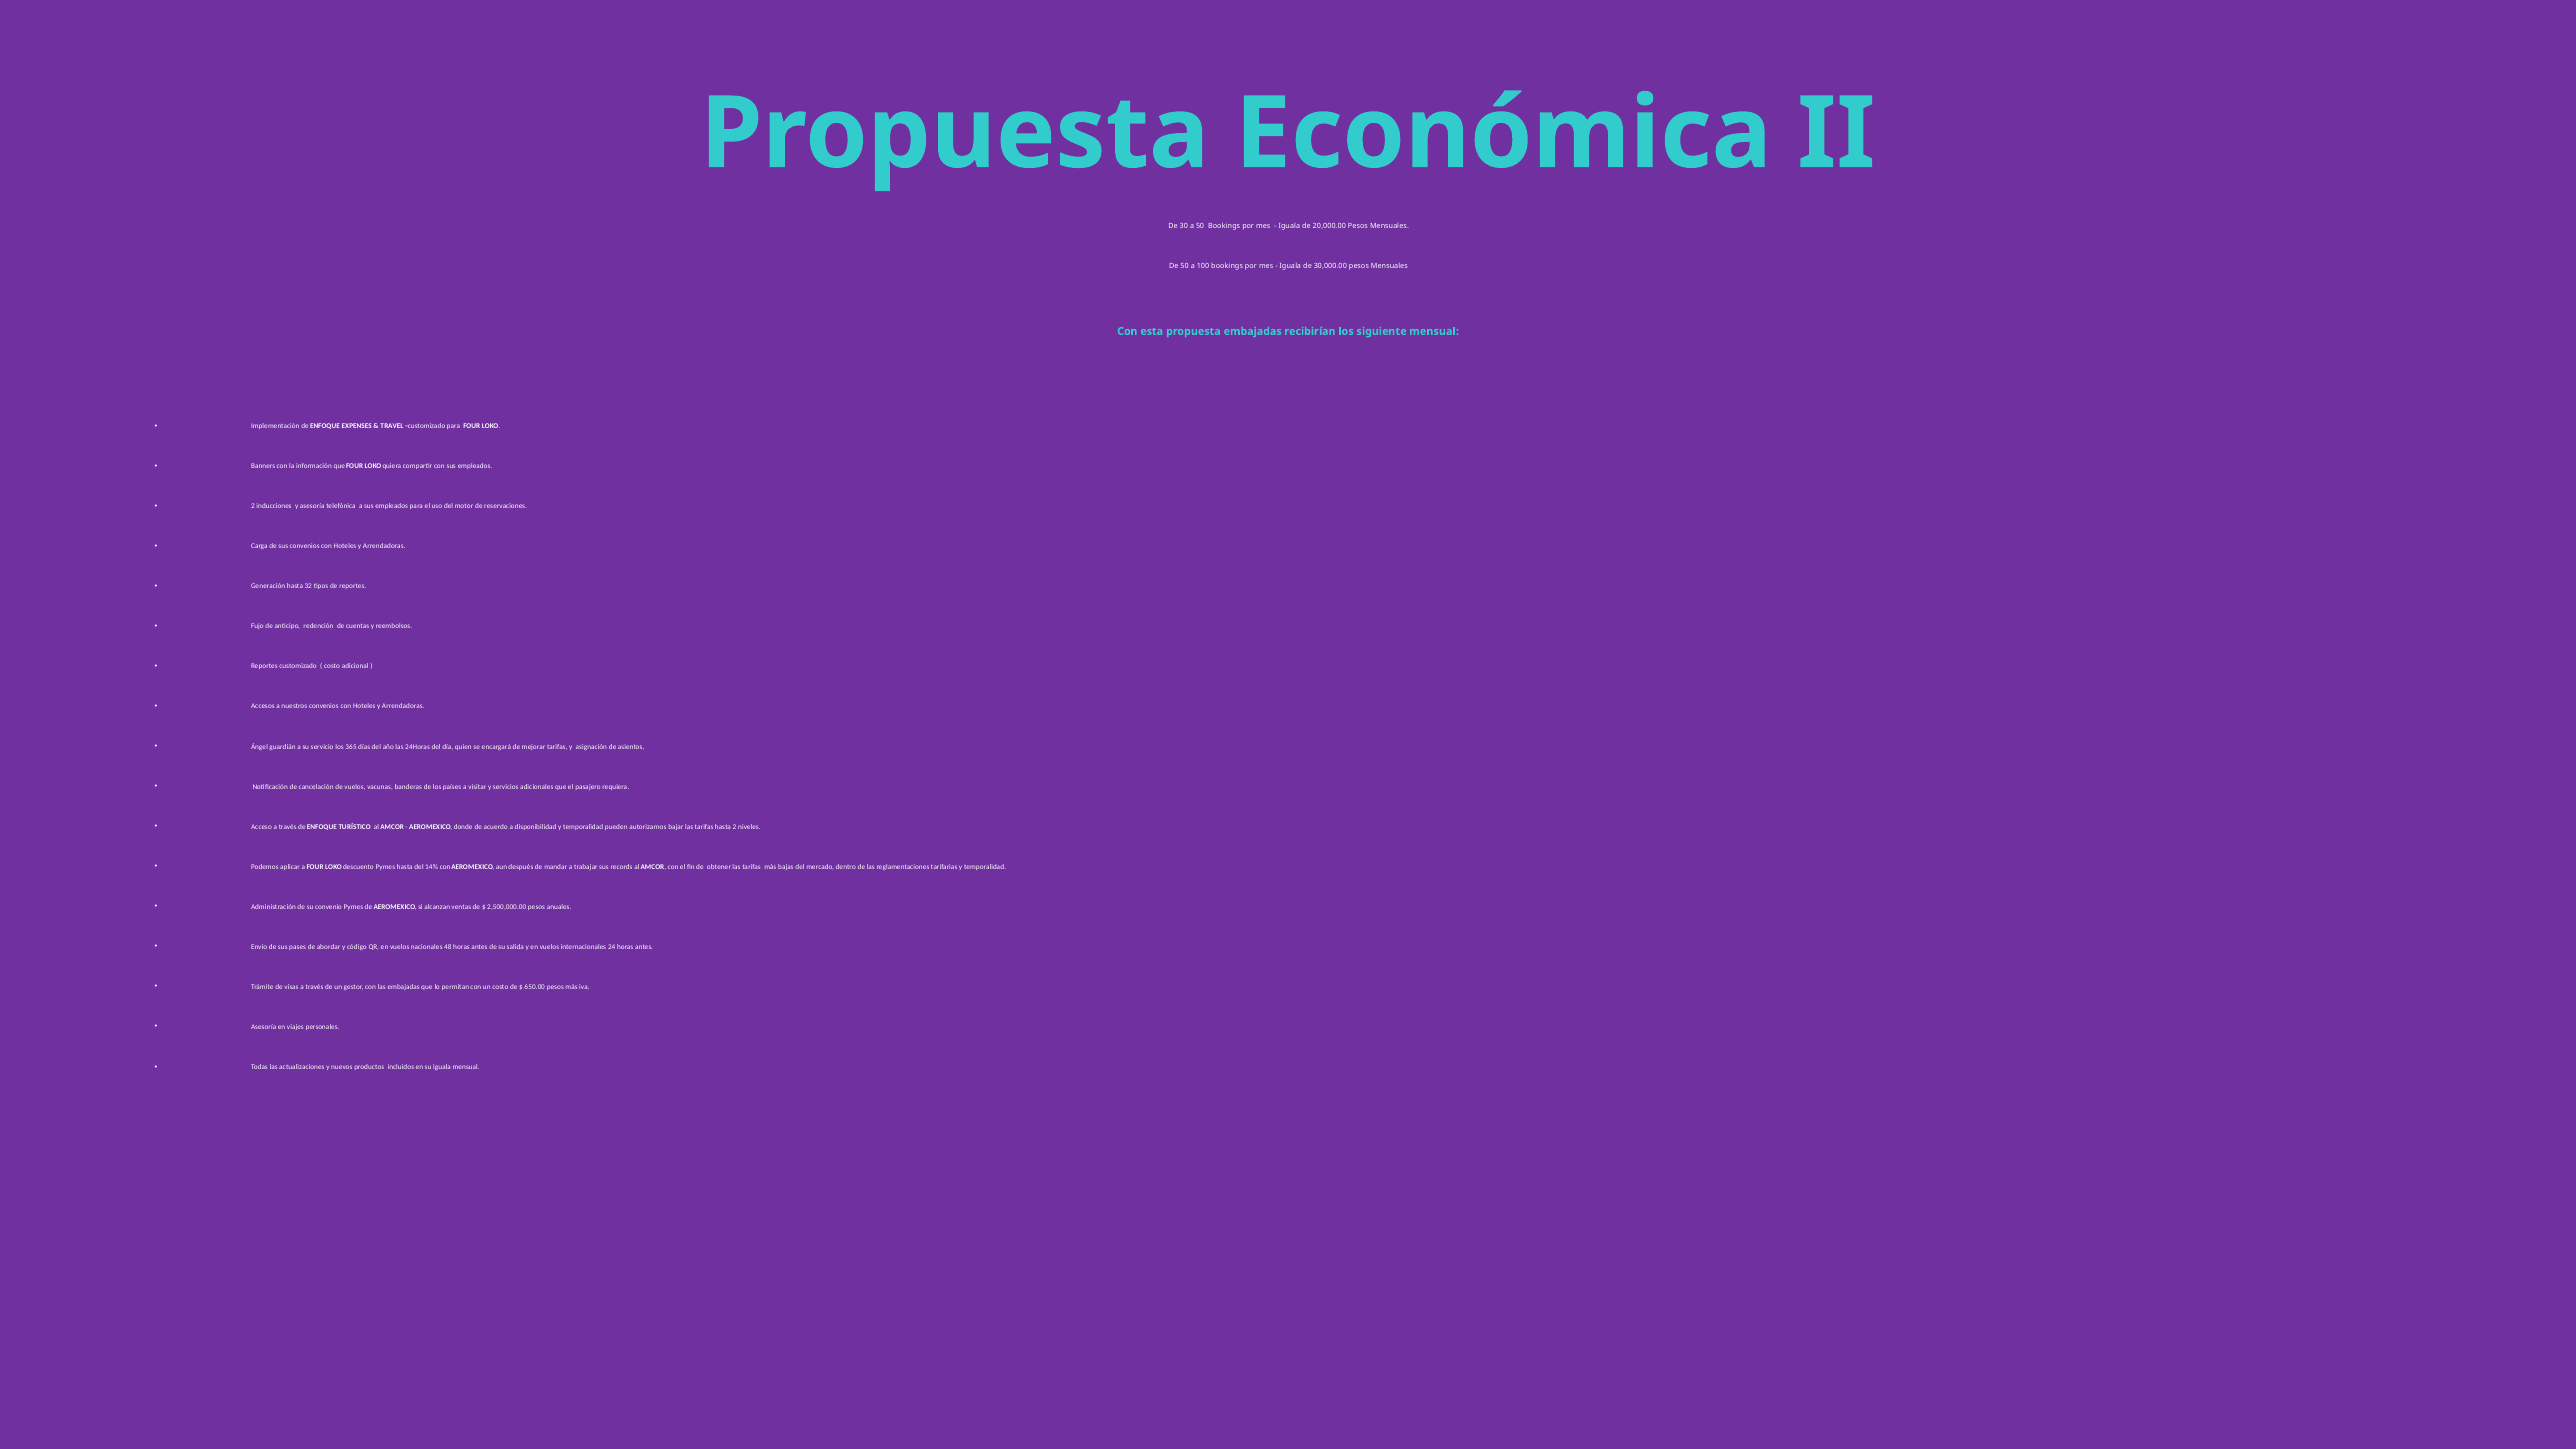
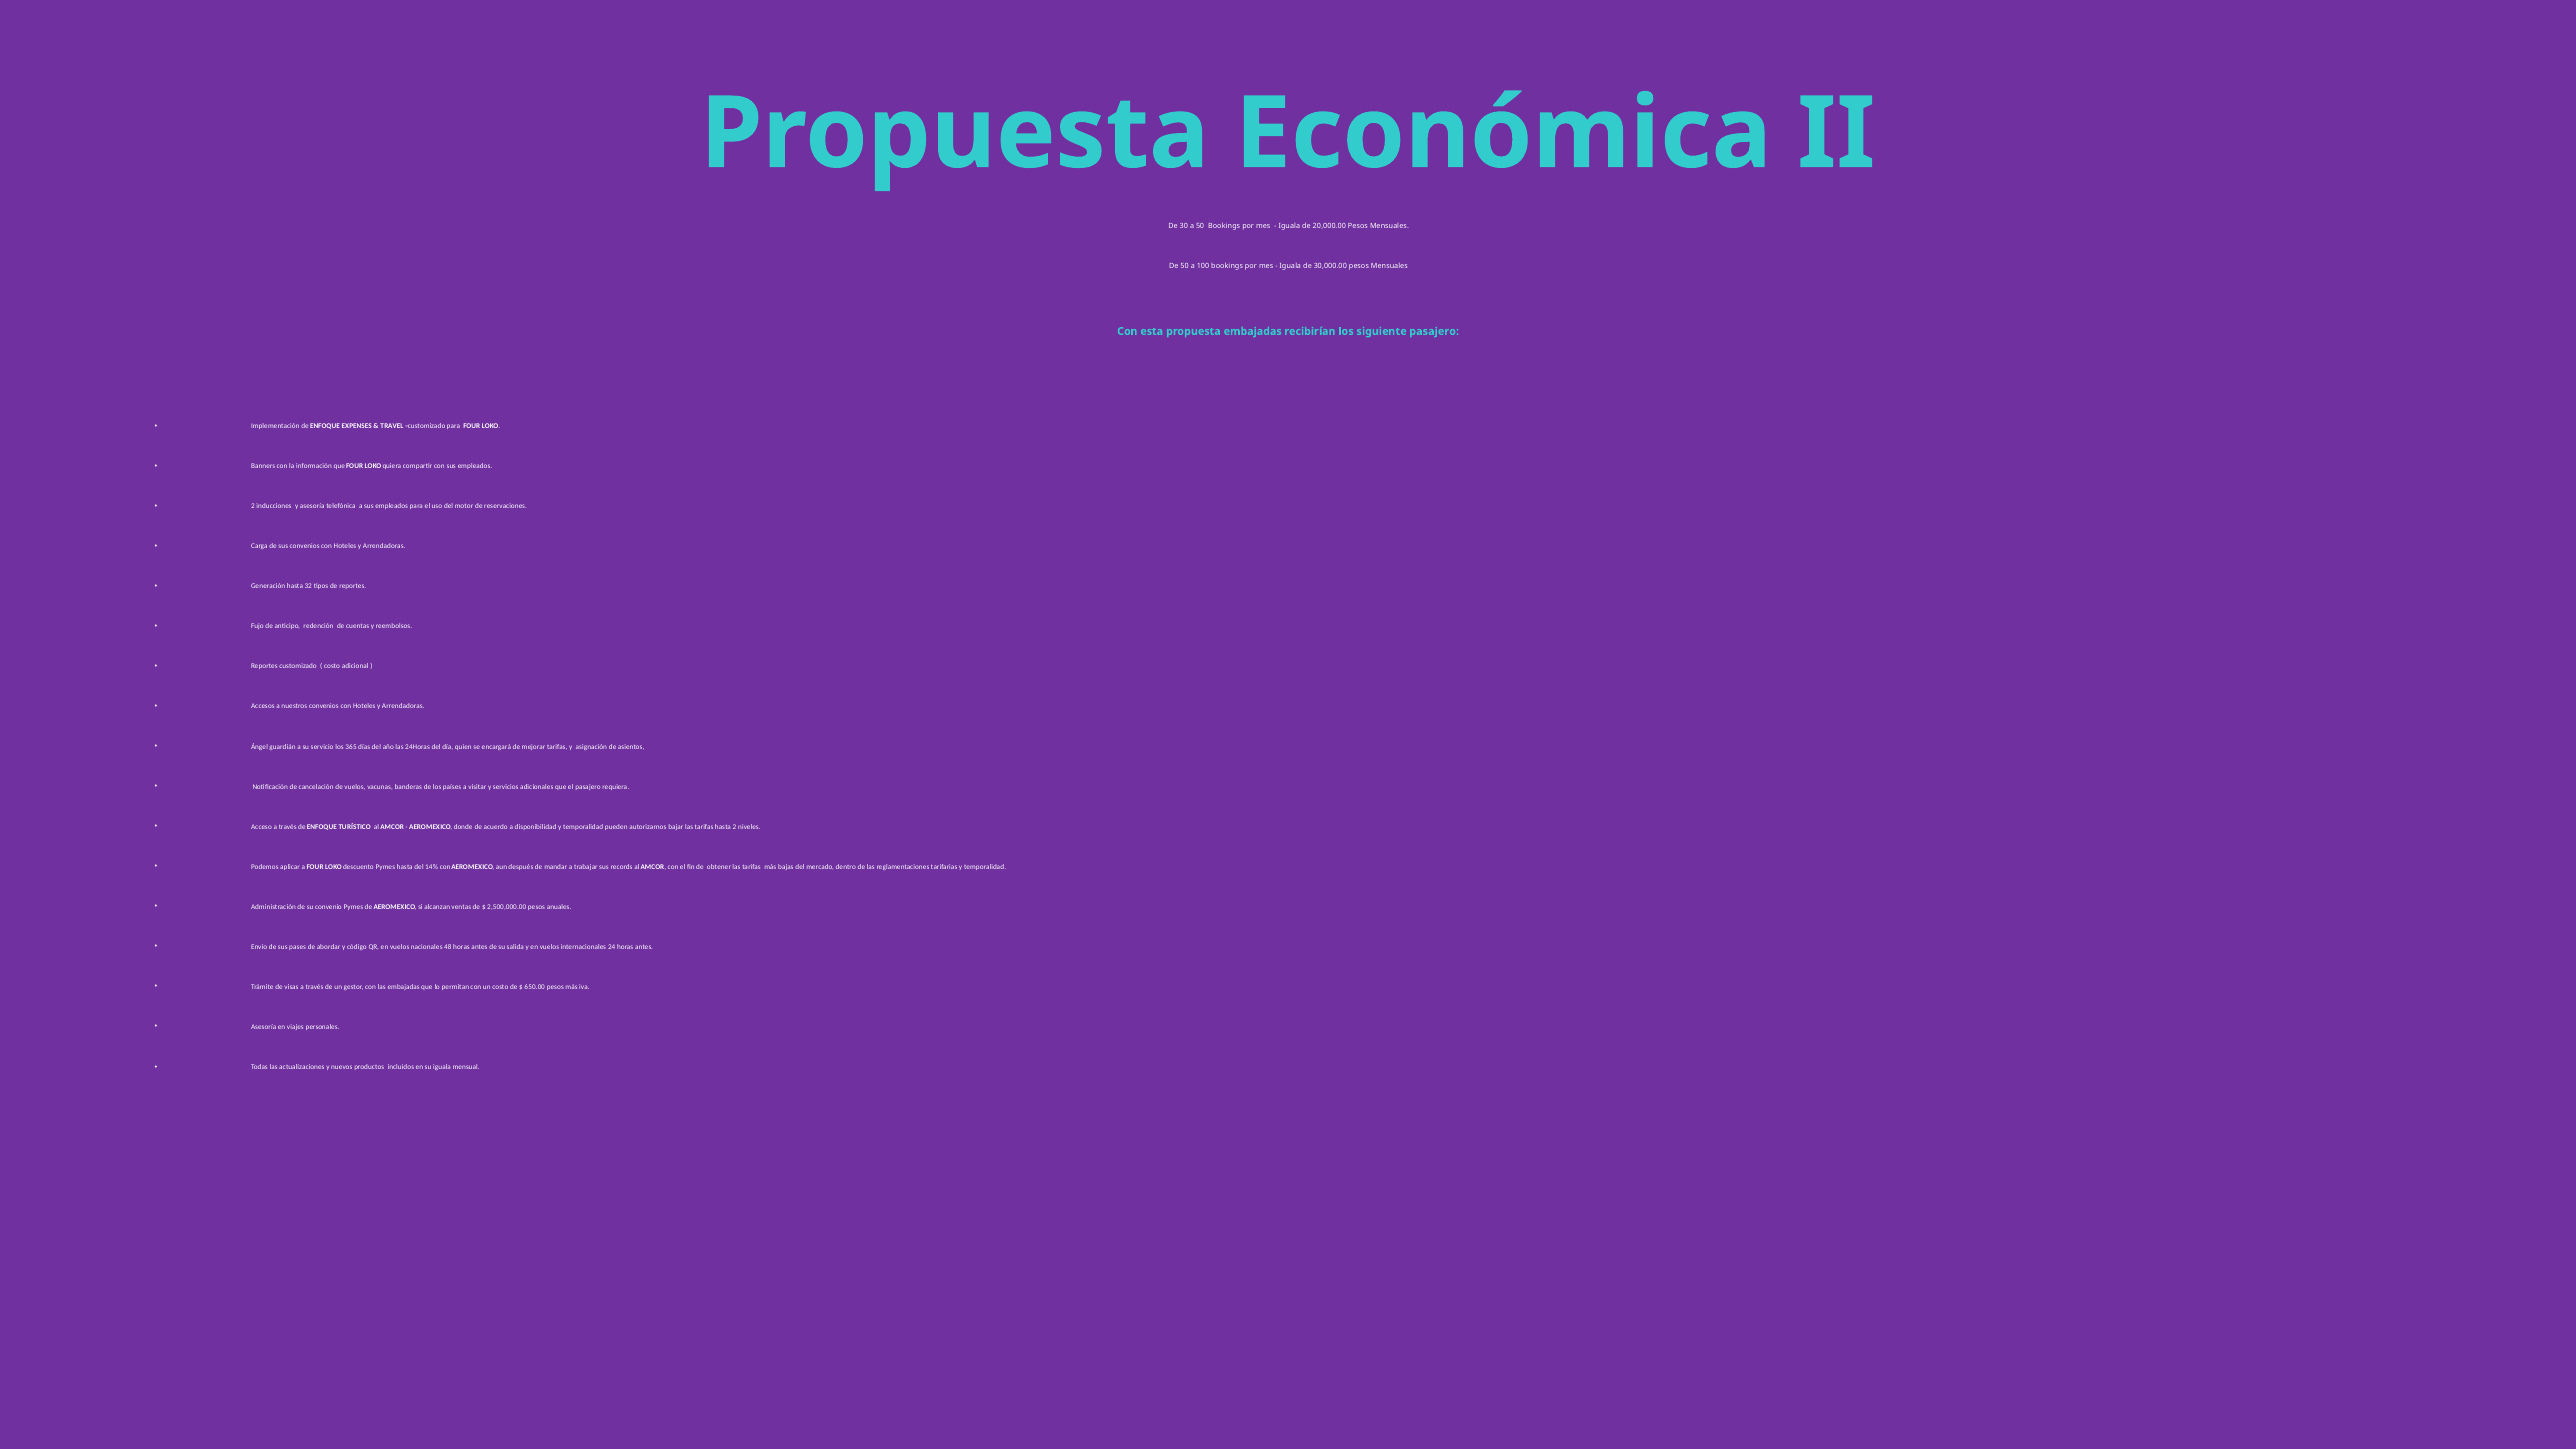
siguiente mensual: mensual -> pasajero (1434, 331)
